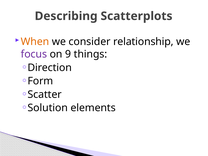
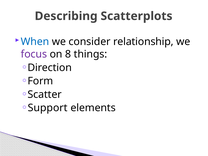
When colour: orange -> blue (35, 42)
9: 9 -> 8 (68, 54)
Solution: Solution -> Support (48, 108)
